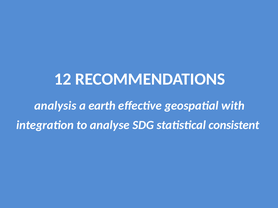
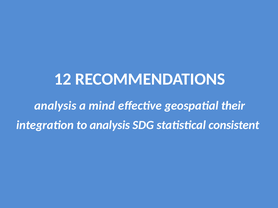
earth: earth -> mind (102, 106)
with: with -> their (233, 106)
to analyse: analyse -> analysis (110, 125)
